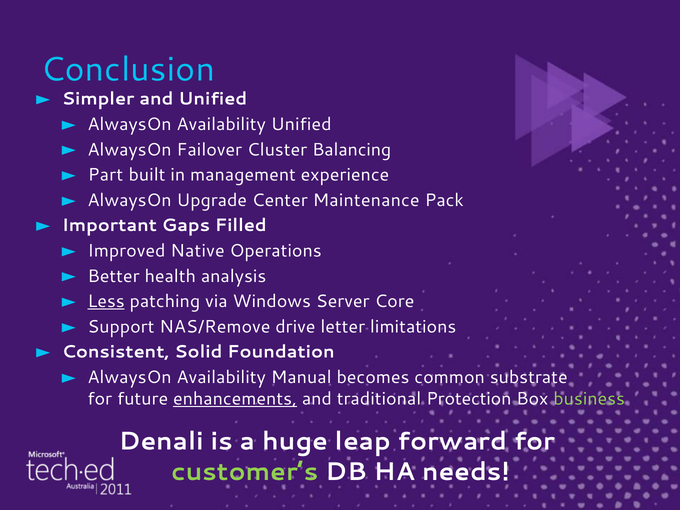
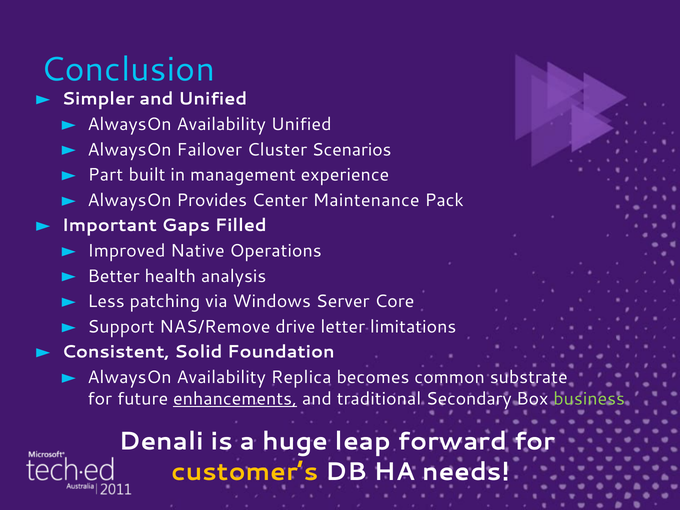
Balancing: Balancing -> Scenarios (352, 150)
Upgrade: Upgrade -> Provides (212, 200)
Less underline: present -> none (106, 301)
Manual: Manual -> Replica (301, 377)
Protection: Protection -> Secondary (469, 399)
customer’s colour: light green -> yellow (245, 472)
